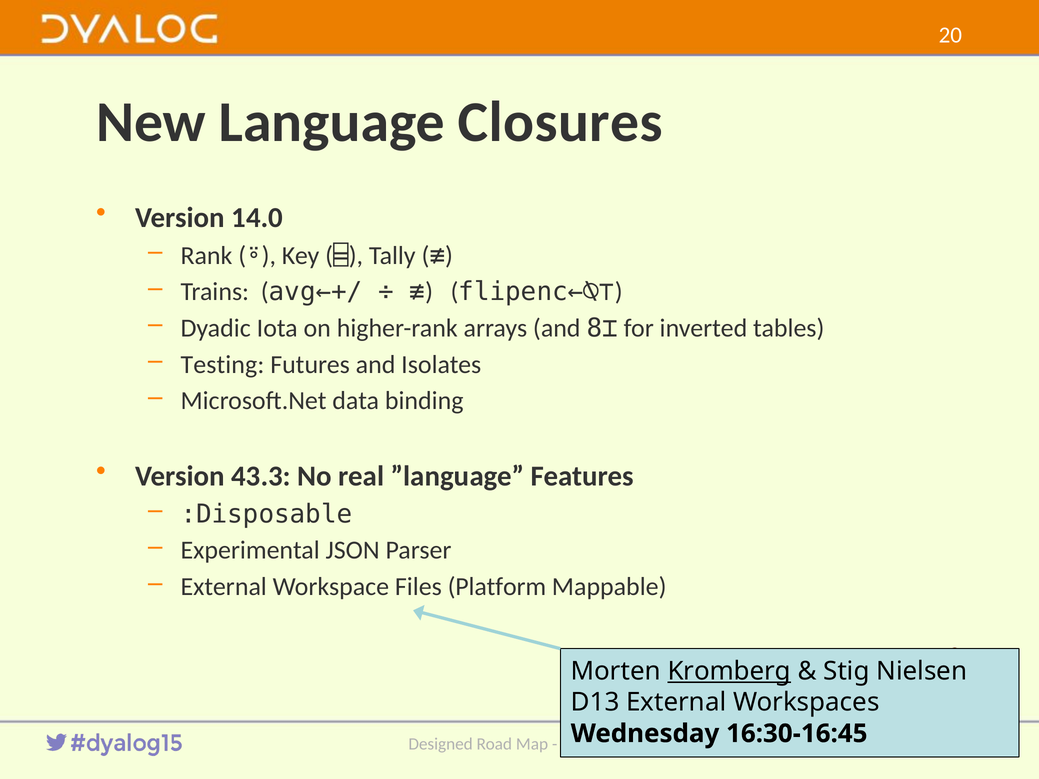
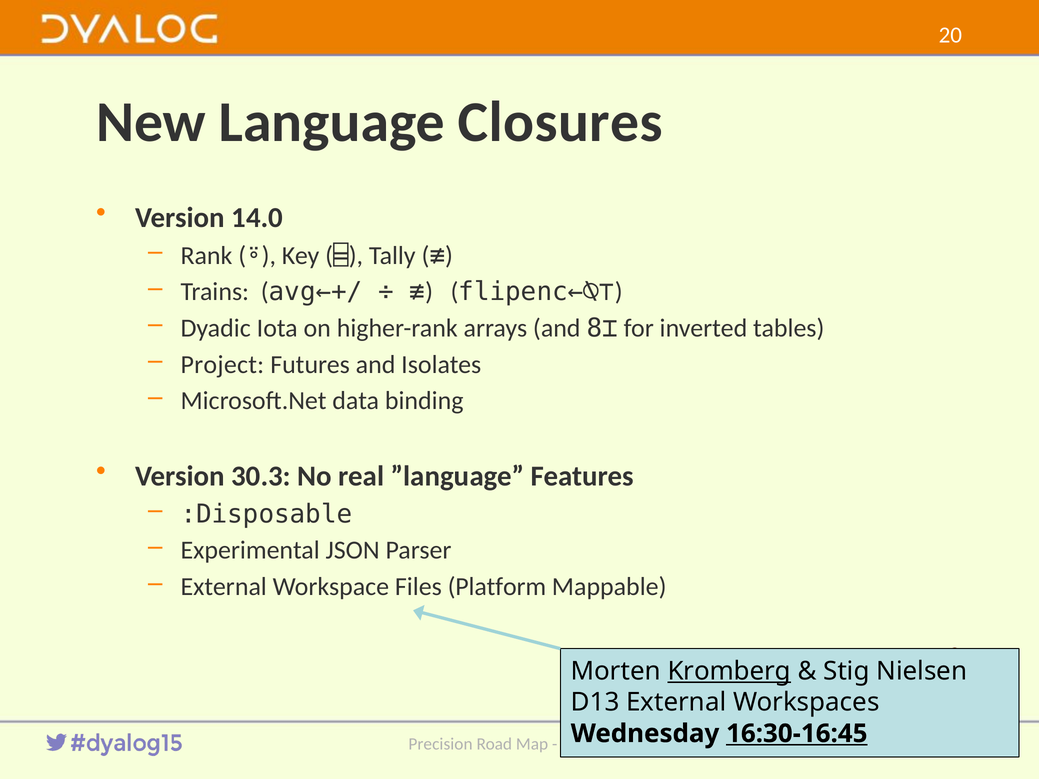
Testing: Testing -> Project (222, 365)
43.3: 43.3 -> 30.3 (261, 476)
16:30-16:45 underline: none -> present (797, 734)
Designed: Designed -> Precision (441, 744)
